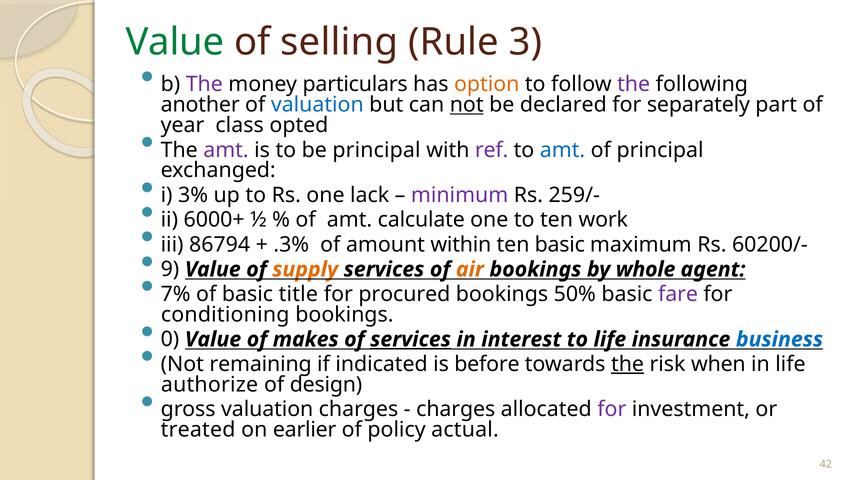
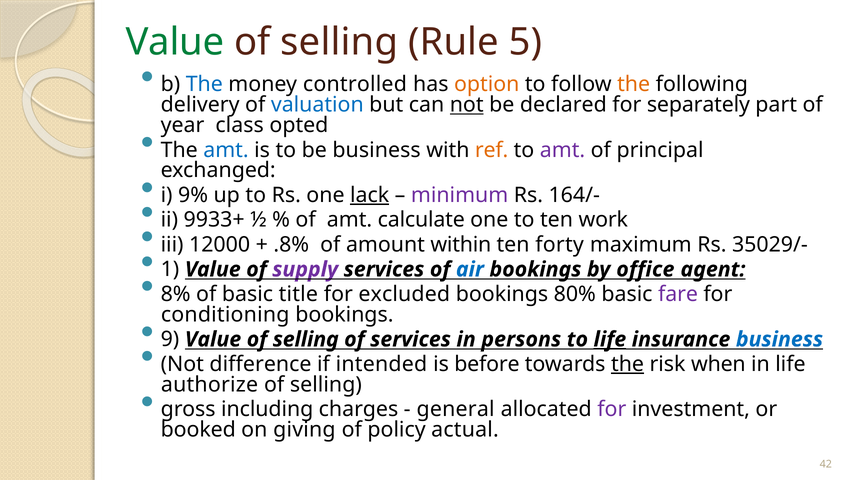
3: 3 -> 5 (525, 42)
The colour: purple -> blue (204, 84)
particulars: particulars -> controlled (355, 84)
the colour: purple -> orange (634, 84)
another: another -> delivery (200, 105)
amt colour: purple -> blue (226, 150)
be principal: principal -> business (377, 150)
ref colour: purple -> orange (492, 150)
amt colour: blue -> purple (562, 150)
3%: 3% -> 9% (193, 195)
lack underline: none -> present (370, 195)
259/-: 259/- -> 164/- (574, 195)
6000+: 6000+ -> 9933+ (214, 220)
86794: 86794 -> 12000 (220, 245)
.3%: .3% -> .8% (291, 245)
ten basic: basic -> forty (560, 245)
60200/-: 60200/- -> 35029/- (770, 245)
9: 9 -> 1 (170, 270)
supply colour: orange -> purple (305, 270)
air colour: orange -> blue (470, 270)
whole: whole -> office (645, 270)
7%: 7% -> 8% (176, 294)
procured: procured -> excluded (404, 294)
50%: 50% -> 80% (575, 294)
0: 0 -> 9 (170, 340)
makes: makes -> selling (306, 340)
services underline: present -> none (411, 340)
interest: interest -> persons (521, 340)
life underline: none -> present (610, 340)
remaining: remaining -> difference (260, 364)
indicated: indicated -> intended (381, 364)
design: design -> selling (326, 385)
gross valuation: valuation -> including (267, 410)
charges: charges -> general (456, 410)
treated: treated -> booked (198, 430)
earlier: earlier -> giving (304, 430)
